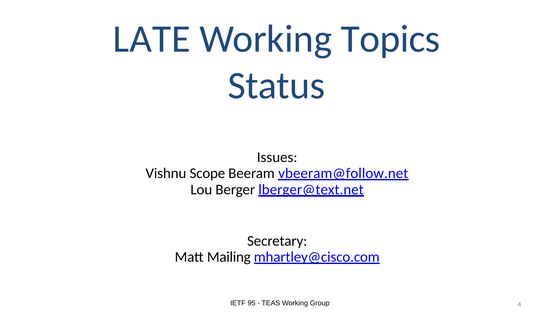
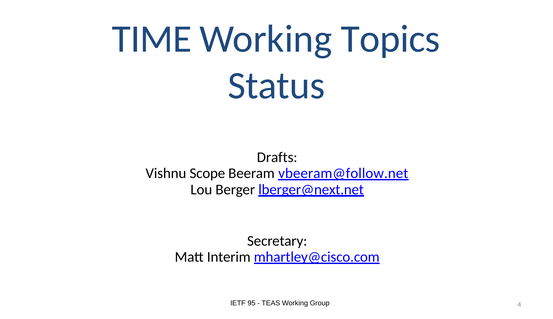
LATE: LATE -> TIME (152, 39)
Issues: Issues -> Drafts (277, 157)
lberger@text.net: lberger@text.net -> lberger@next.net (311, 189)
Mailing: Mailing -> Interim (229, 257)
